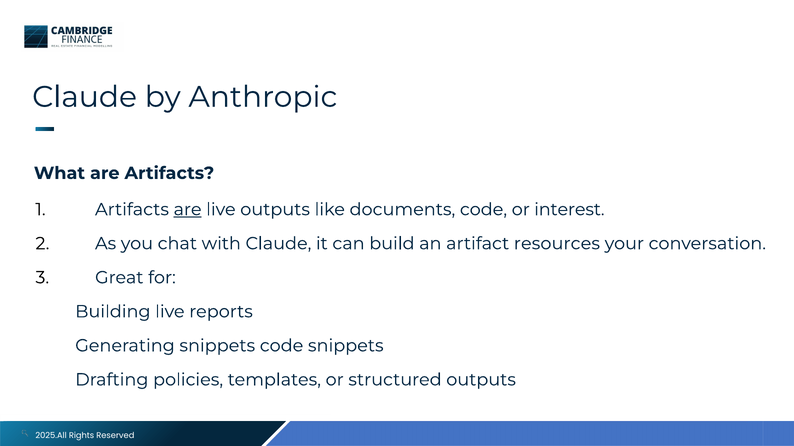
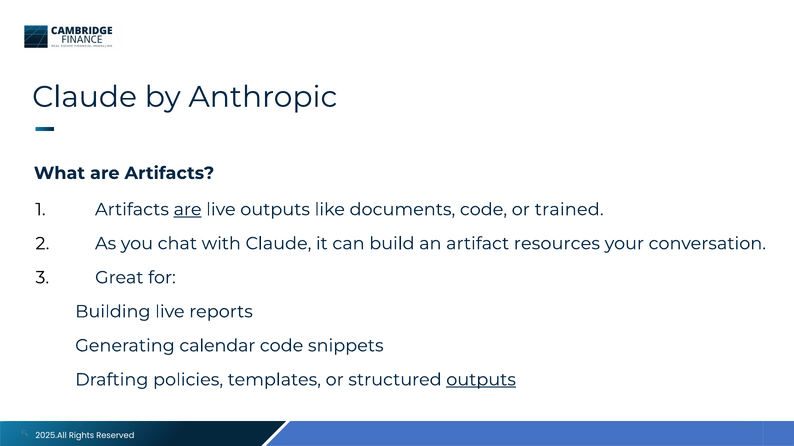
interest: interest -> trained (569, 210)
Generating snippets: snippets -> calendar (217, 346)
outputs underline: none -> present (481, 380)
